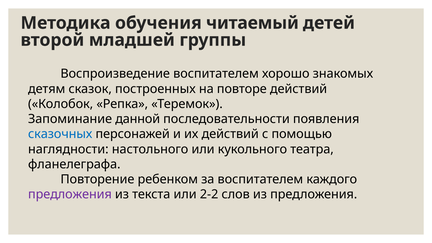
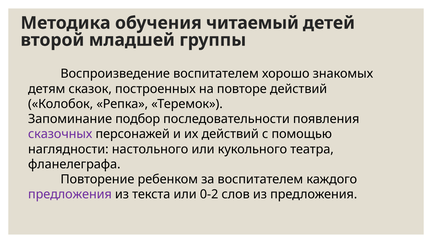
данной: данной -> подбор (138, 119)
сказочных colour: blue -> purple (60, 134)
2-2: 2-2 -> 0-2 (209, 194)
